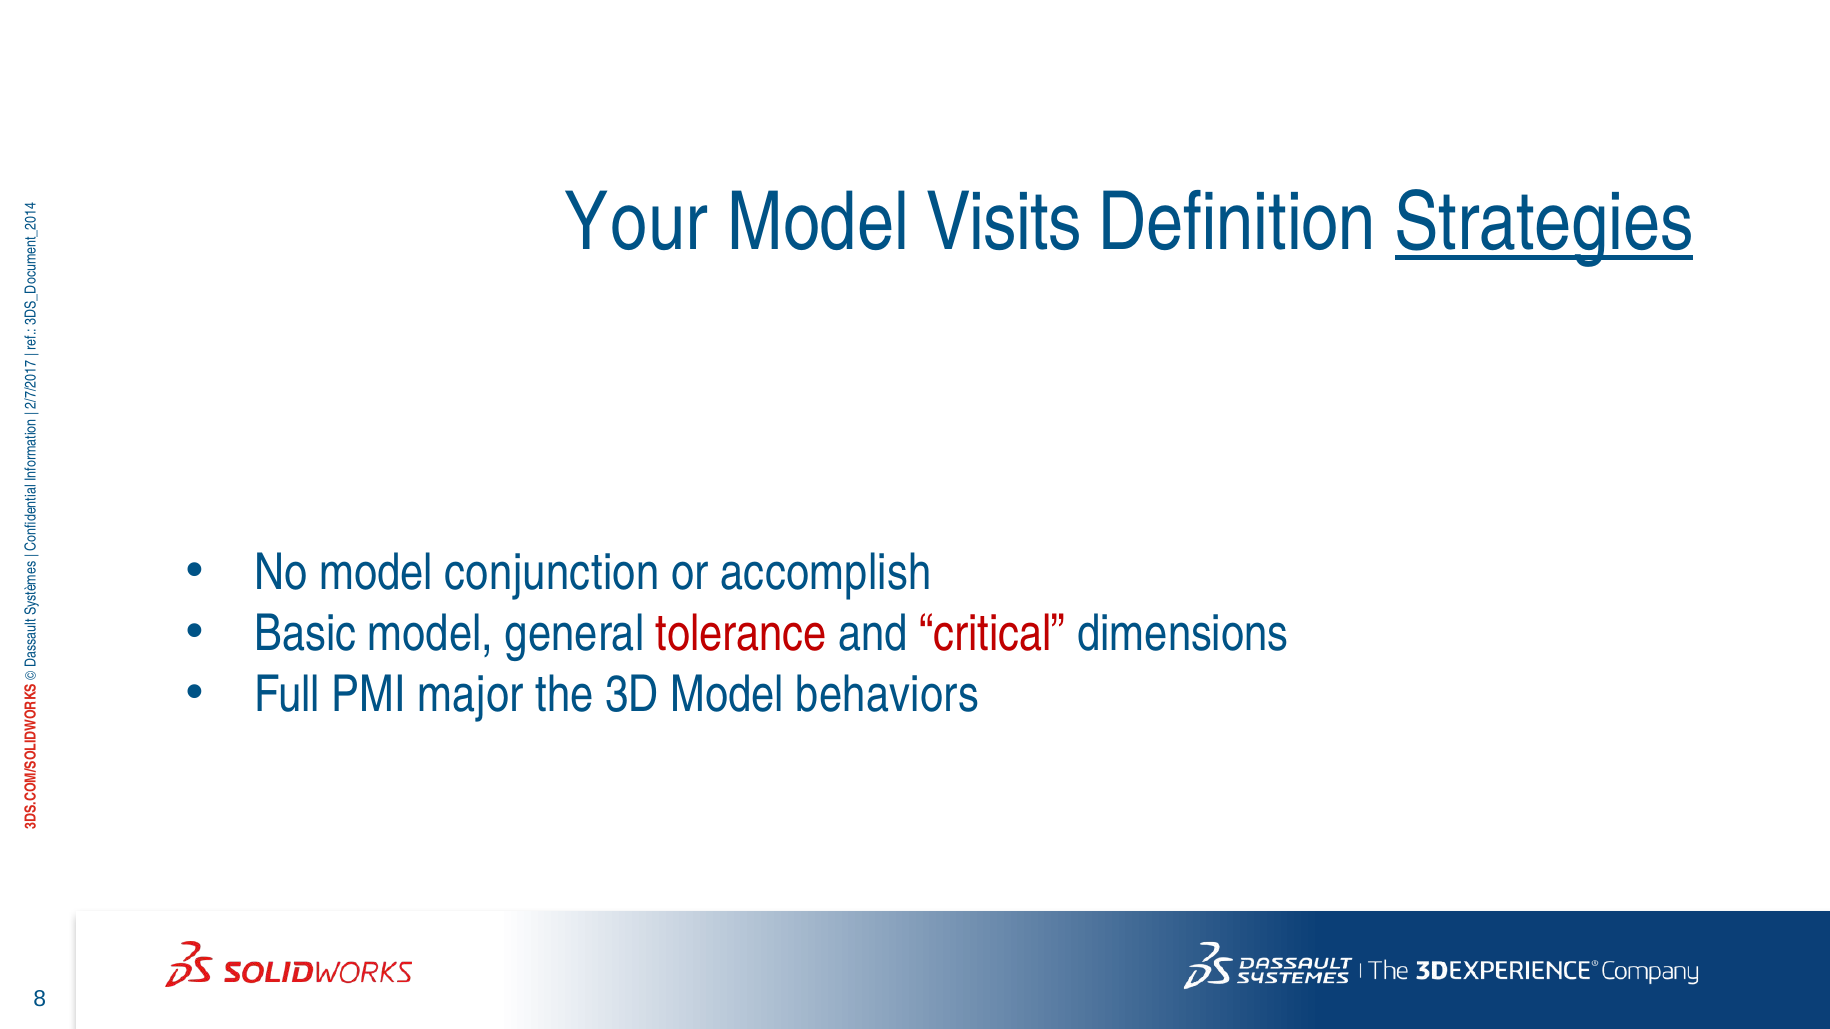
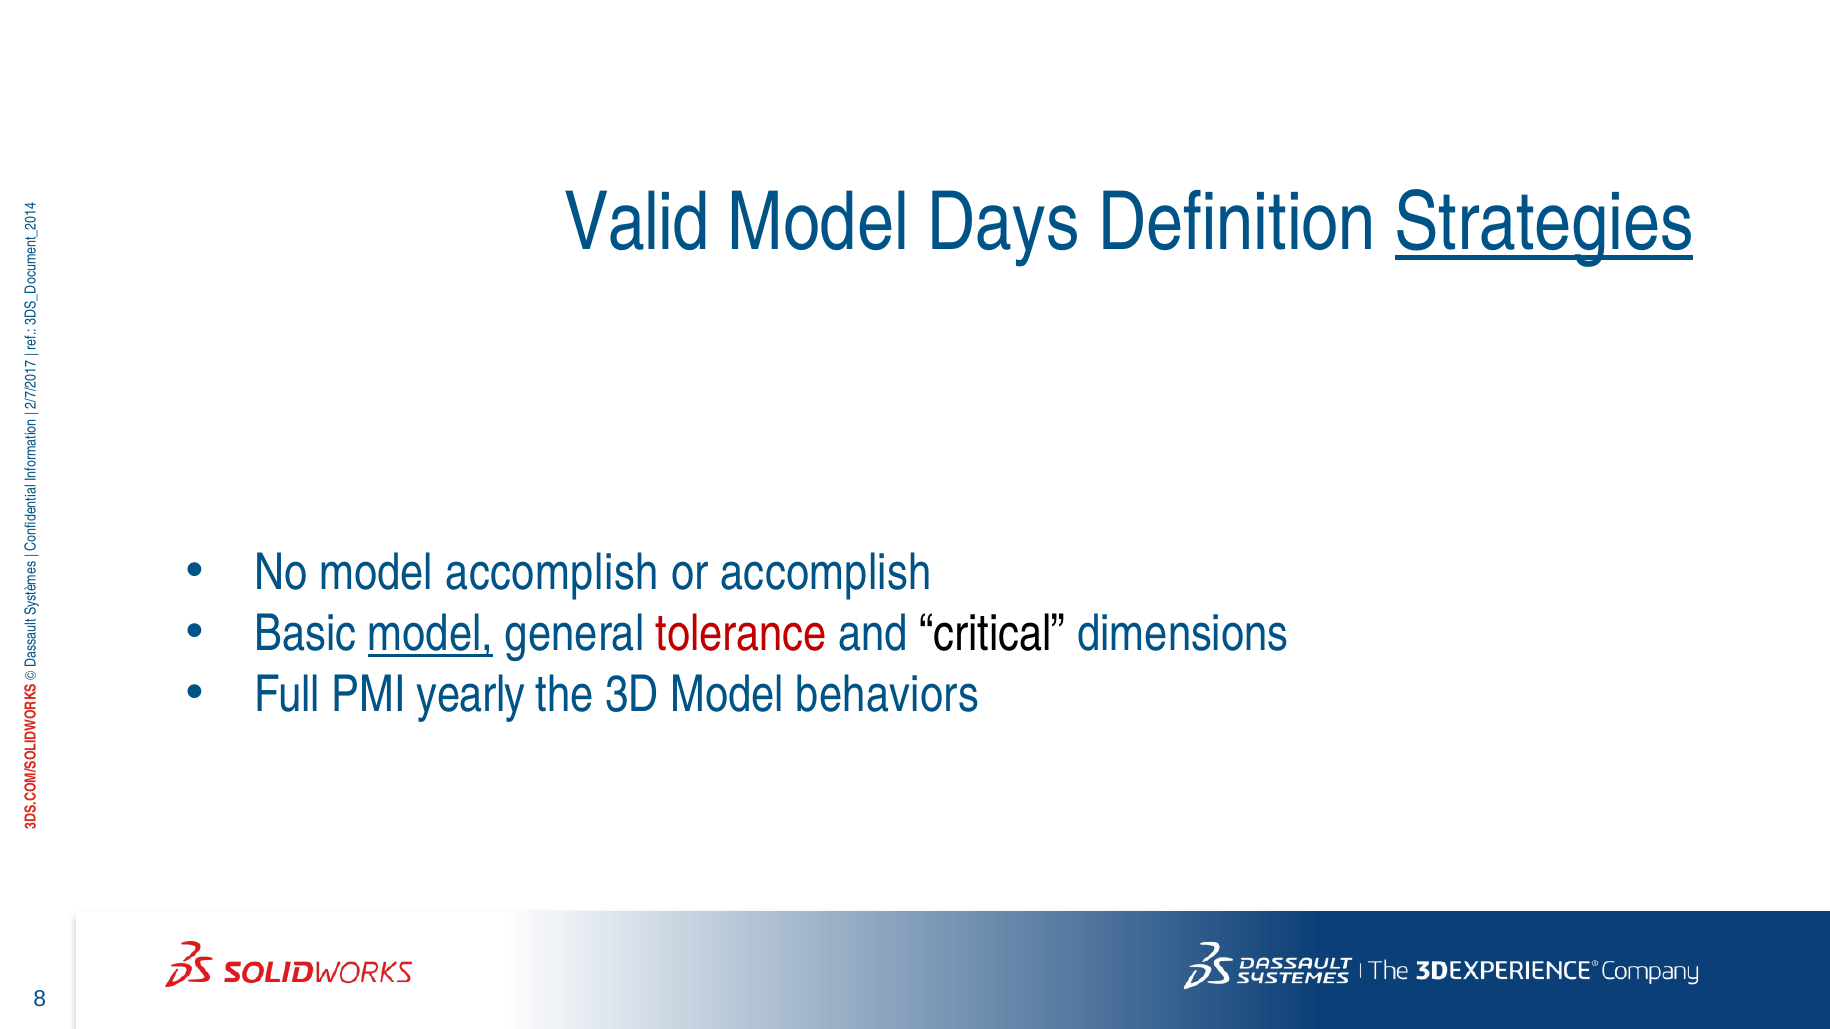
Your: Your -> Valid (637, 222)
Visits: Visits -> Days (1004, 222)
model conjunction: conjunction -> accomplish (552, 573)
model underline: none -> present (431, 634)
critical colour: red -> black (993, 634)
major: major -> yearly (471, 695)
